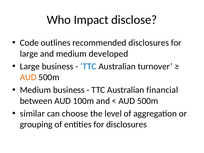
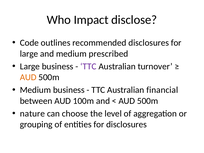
developed: developed -> prescribed (108, 54)
TTC colour: blue -> purple (88, 66)
similar: similar -> nature (32, 114)
